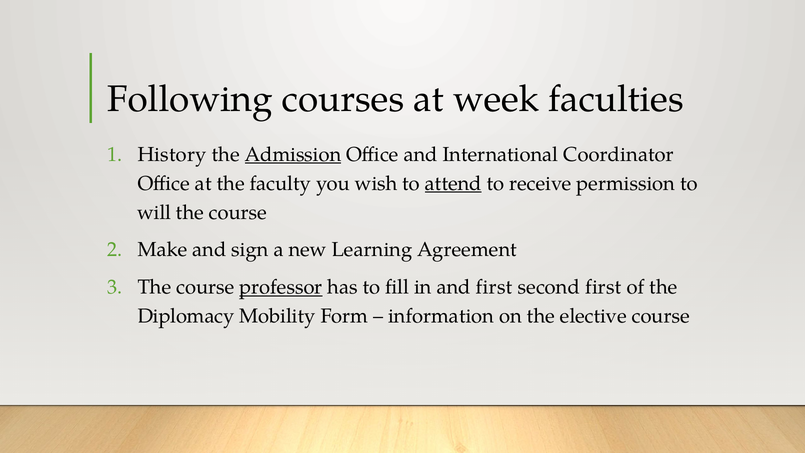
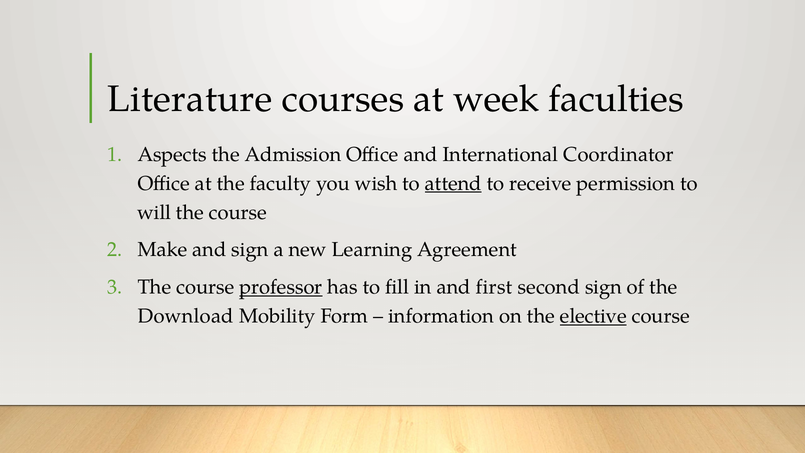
Following: Following -> Literature (190, 99)
History: History -> Aspects (172, 154)
Admission underline: present -> none (293, 154)
second first: first -> sign (603, 287)
Diplomacy: Diplomacy -> Download (186, 316)
elective underline: none -> present (593, 316)
